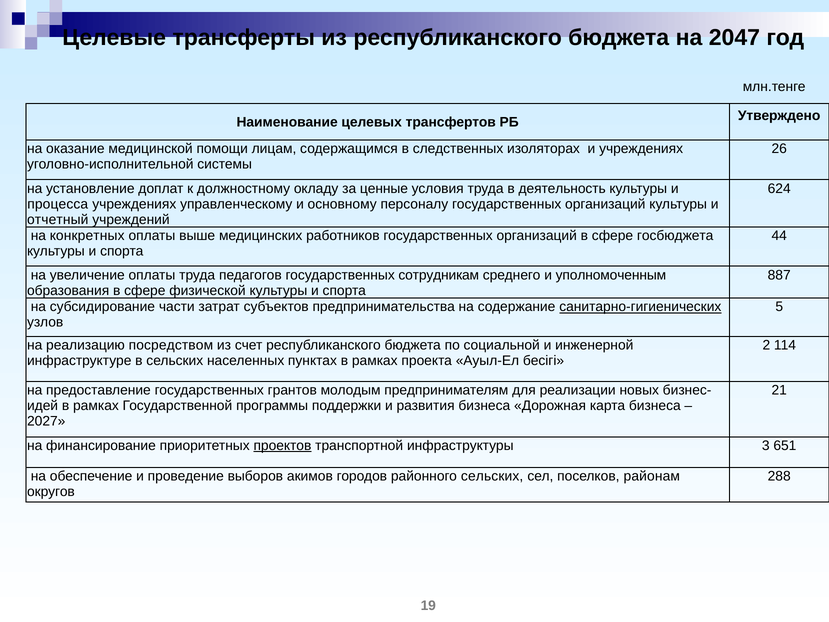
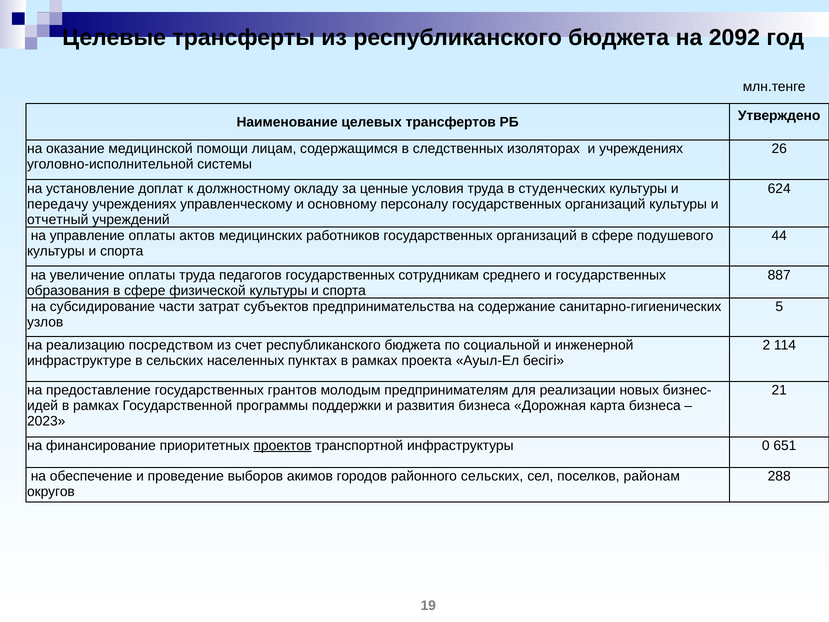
2047: 2047 -> 2092 (734, 38)
деятельность: деятельность -> студенческих (562, 188)
процесса: процесса -> передачу (58, 204)
конкретных: конкретных -> управление (87, 236)
выше: выше -> актов (197, 236)
госбюджета: госбюджета -> подушевого (675, 236)
и уполномоченным: уполномоченным -> государственных (611, 275)
санитарно-гигиенических underline: present -> none (640, 307)
2027: 2027 -> 2023 (46, 421)
3: 3 -> 0 (766, 445)
